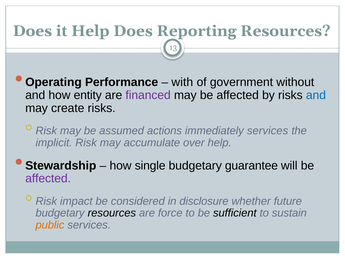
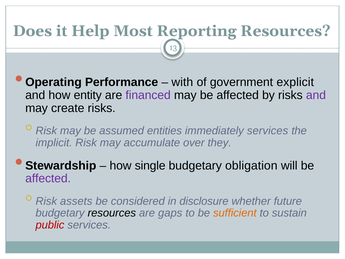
Help Does: Does -> Most (133, 31)
without: without -> explicit (295, 82)
and colour: blue -> purple (316, 95)
actions: actions -> entities (164, 131)
over help: help -> they (220, 143)
guarantee: guarantee -> obligation (251, 165)
impact: impact -> assets (76, 201)
force: force -> gaps (170, 213)
sufficient colour: black -> orange (235, 213)
public colour: orange -> red (50, 225)
